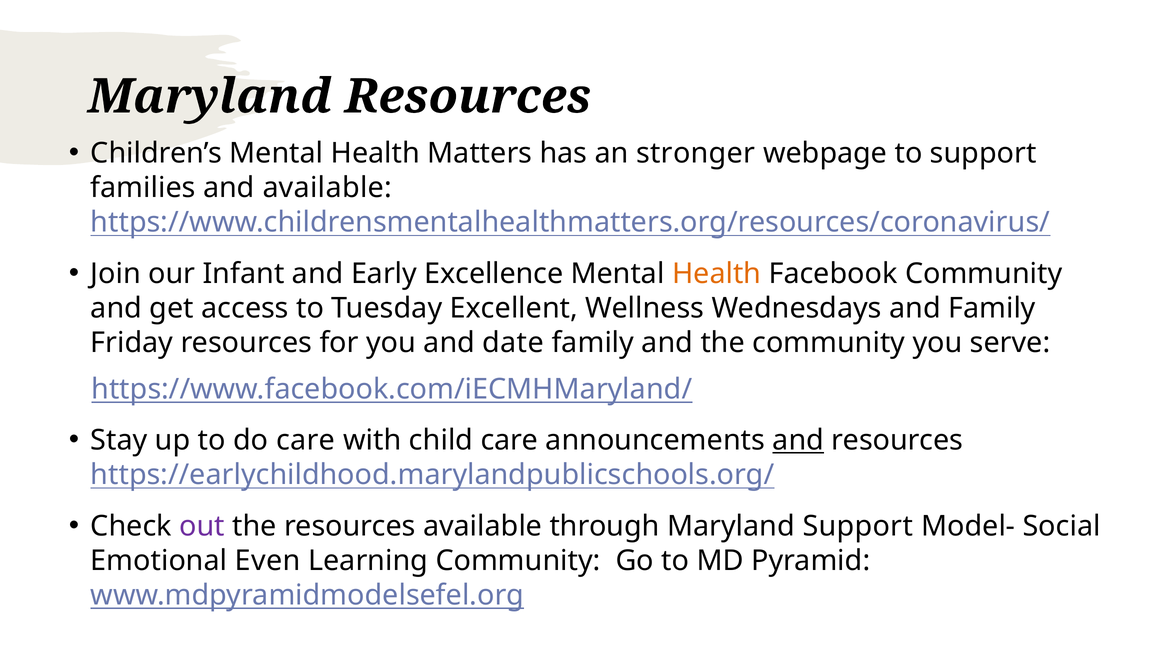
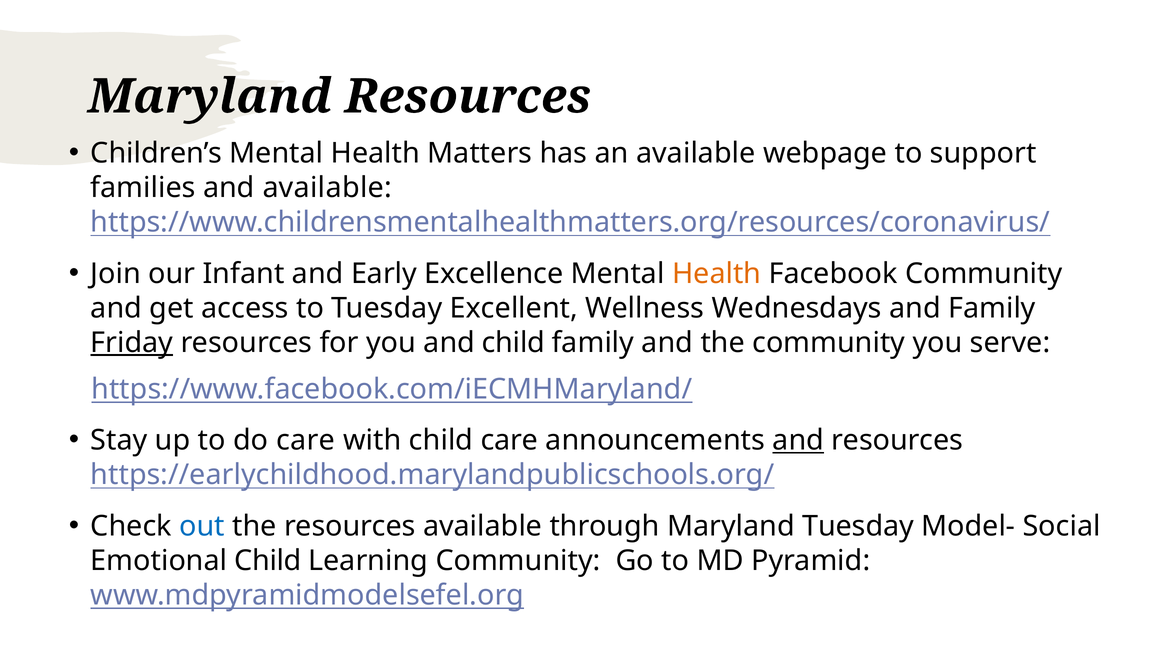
an stronger: stronger -> available (696, 153)
Friday underline: none -> present (132, 343)
and date: date -> child (513, 343)
out colour: purple -> blue (202, 526)
Maryland Support: Support -> Tuesday (858, 526)
Emotional Even: Even -> Child (268, 561)
